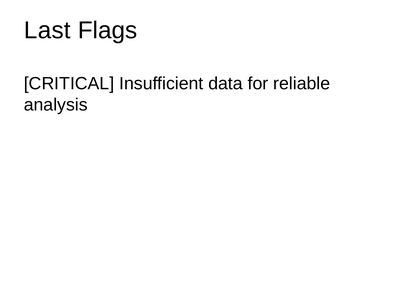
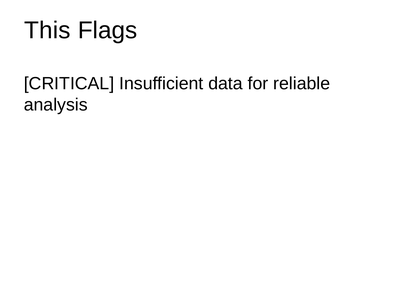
Last: Last -> This (47, 30)
